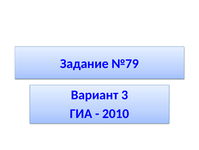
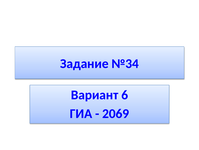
№79: №79 -> №34 (125, 63)
3: 3 -> 6 (125, 94)
2010: 2010 -> 2069 (116, 113)
